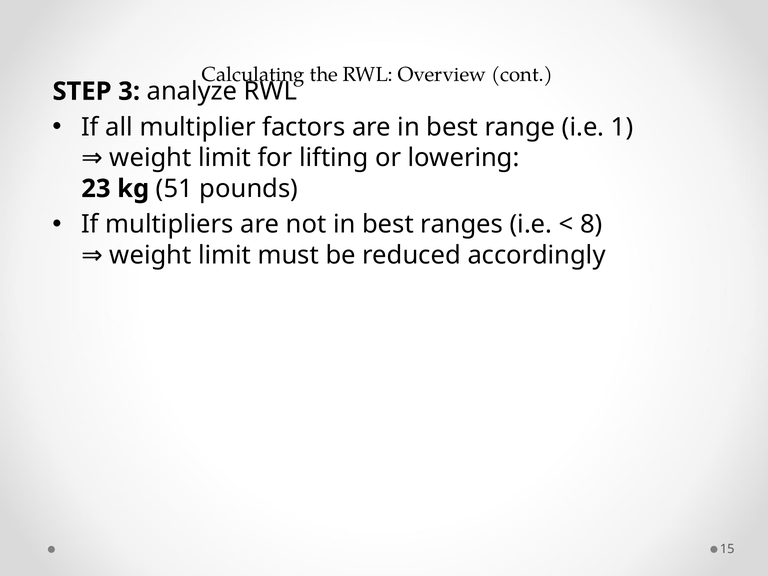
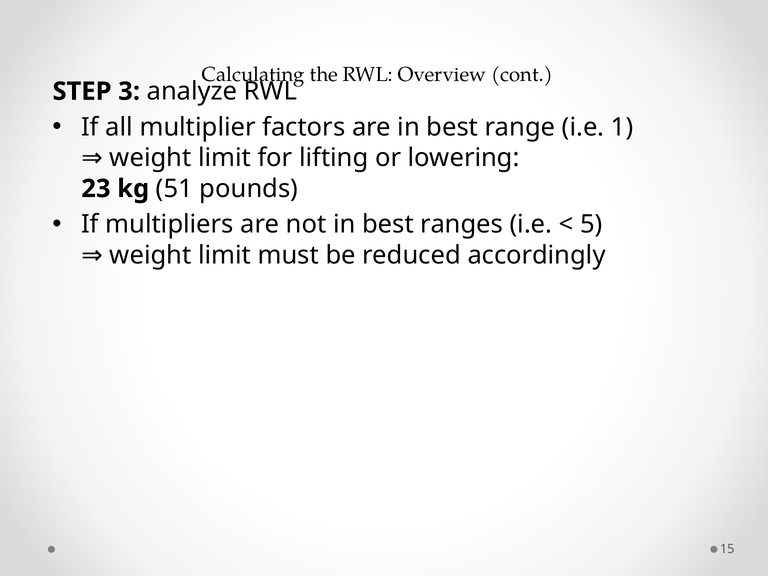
8: 8 -> 5 (591, 224)
